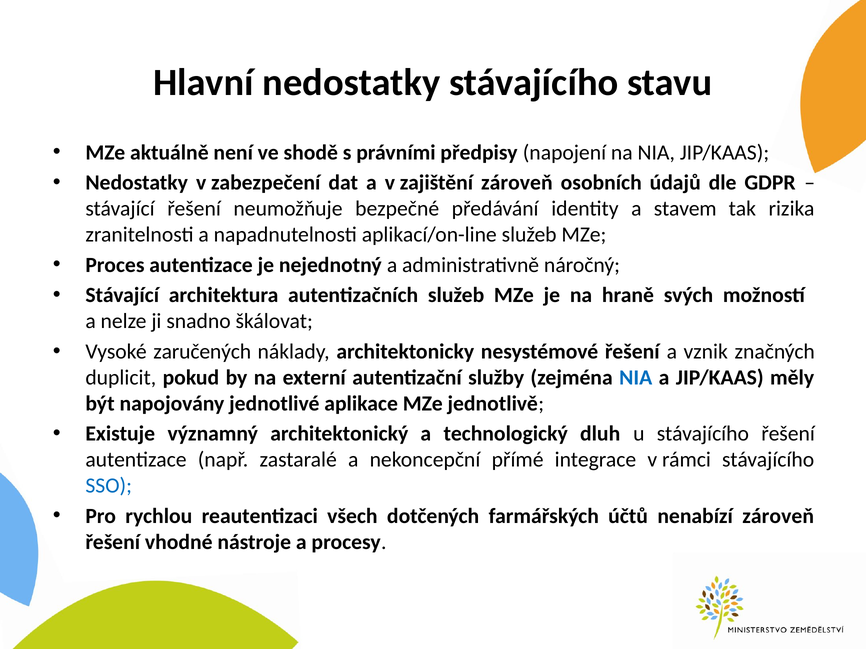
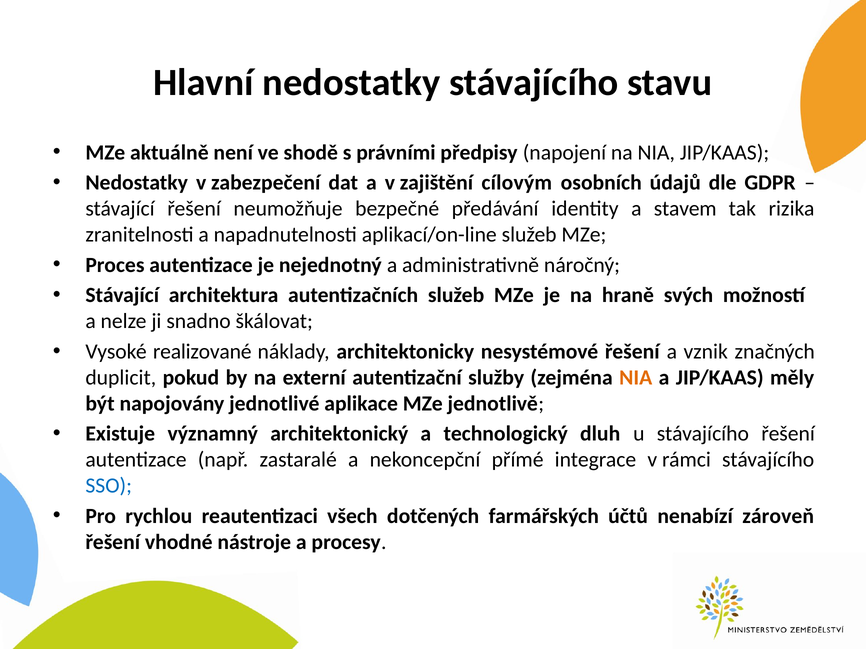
zajištění zároveň: zároveň -> cílovým (517, 183)
zaručených: zaručených -> realizované (202, 352)
NIA colour: blue -> orange (636, 378)
